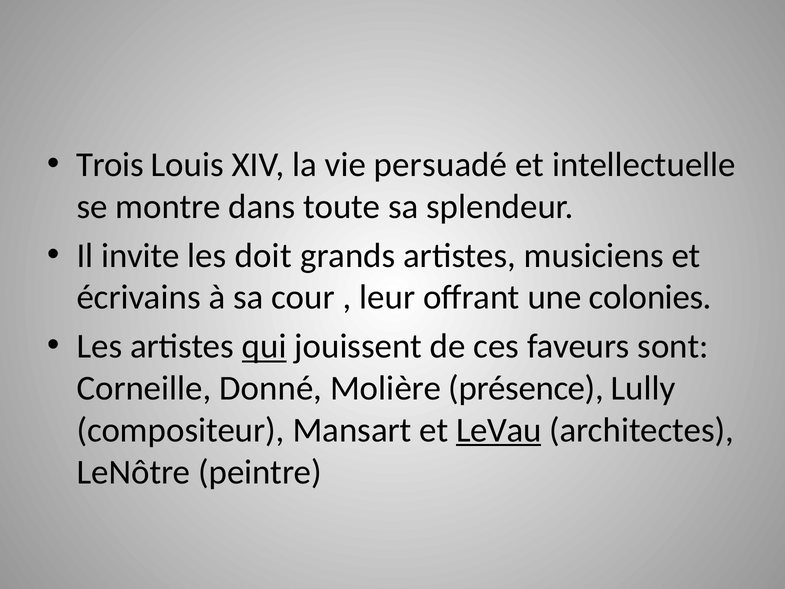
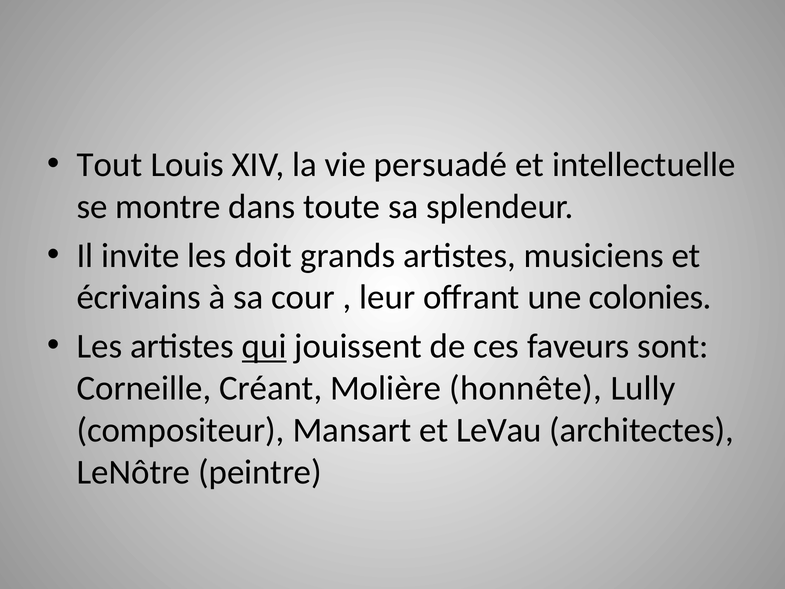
Trois: Trois -> Tout (110, 165)
Donné: Donné -> Créant (271, 388)
présence: présence -> honnête (526, 388)
LeVau underline: present -> none (499, 430)
